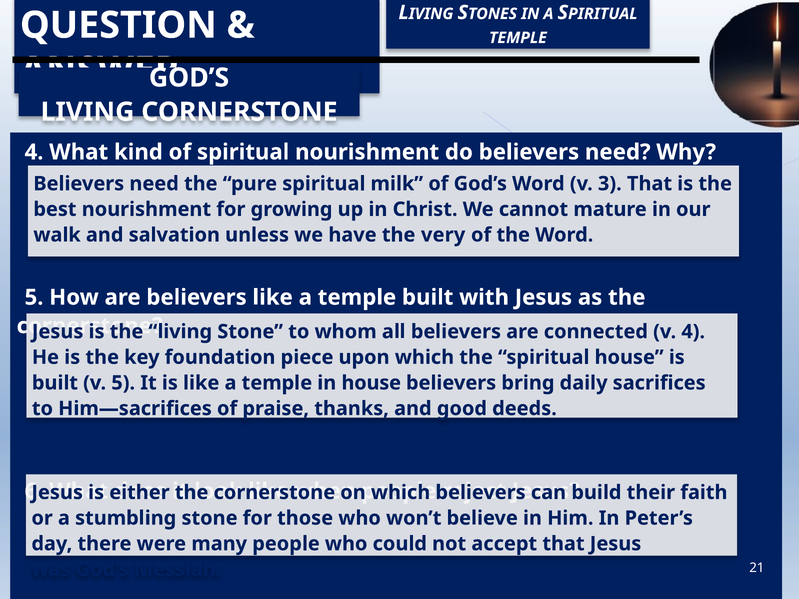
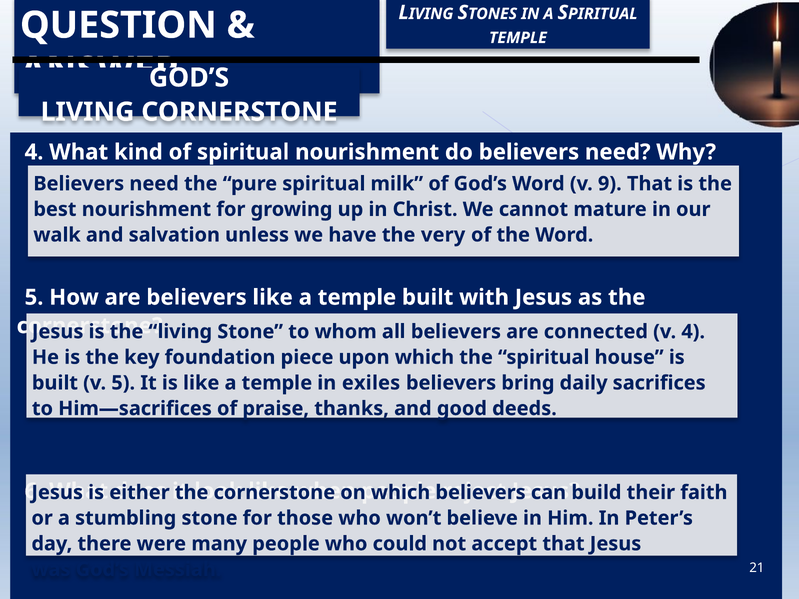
3: 3 -> 9 (610, 184)
in house: house -> exiles (371, 383)
